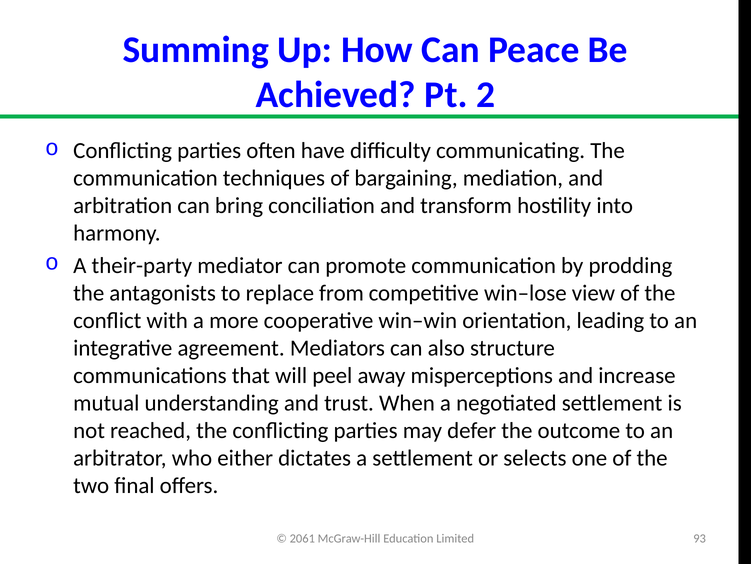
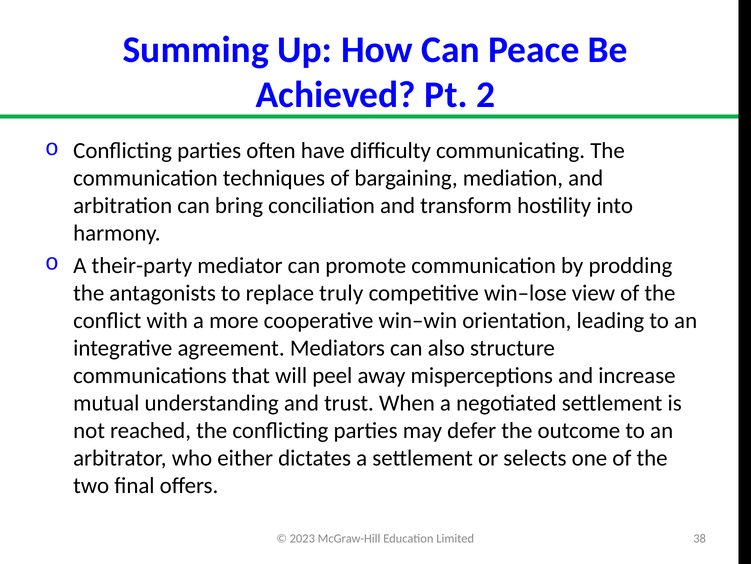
from: from -> truly (341, 293)
2061: 2061 -> 2023 (302, 538)
93: 93 -> 38 (700, 538)
